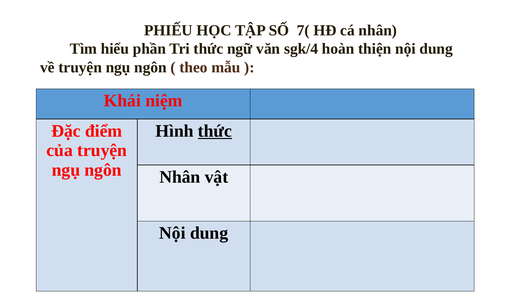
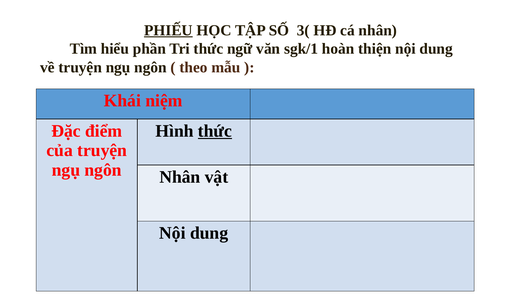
PHIẾU underline: none -> present (168, 30)
7(: 7( -> 3( (303, 30)
sgk/4: sgk/4 -> sgk/1 (301, 49)
